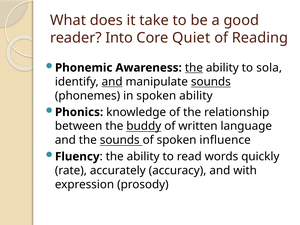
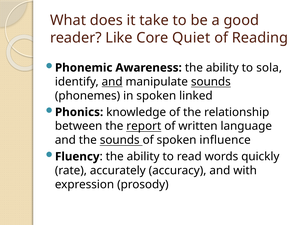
Into: Into -> Like (119, 38)
the underline: present -> none (194, 68)
spoken ability: ability -> linked (196, 96)
buddy: buddy -> report (144, 126)
